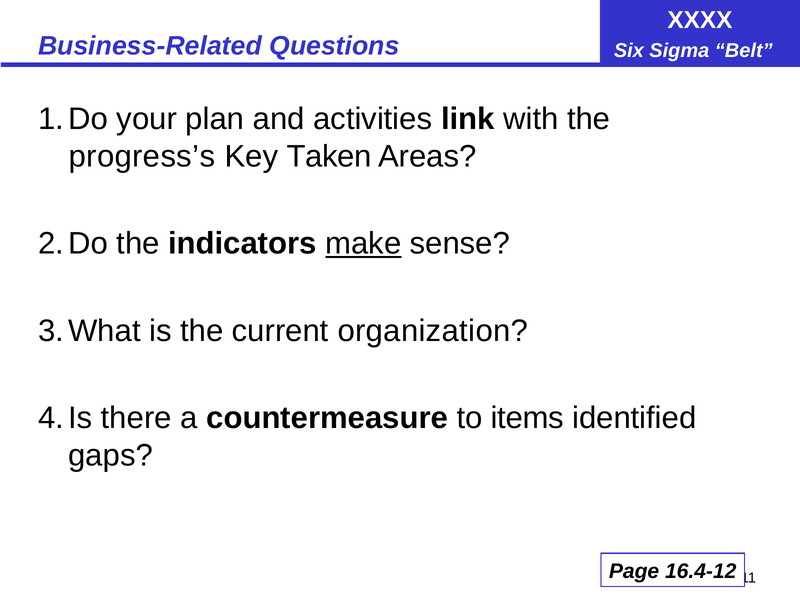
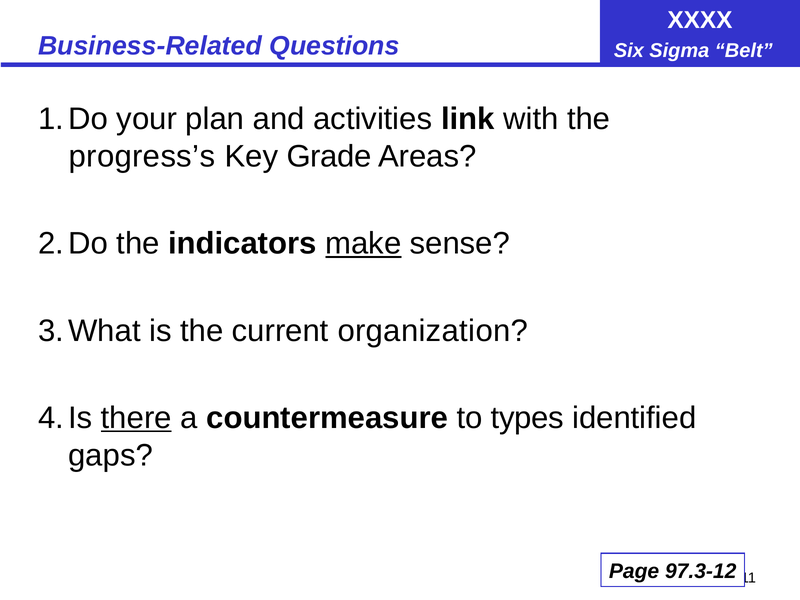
Taken: Taken -> Grade (329, 156)
there underline: none -> present (136, 418)
items: items -> types (527, 418)
16.4-12: 16.4-12 -> 97.3-12 (701, 571)
